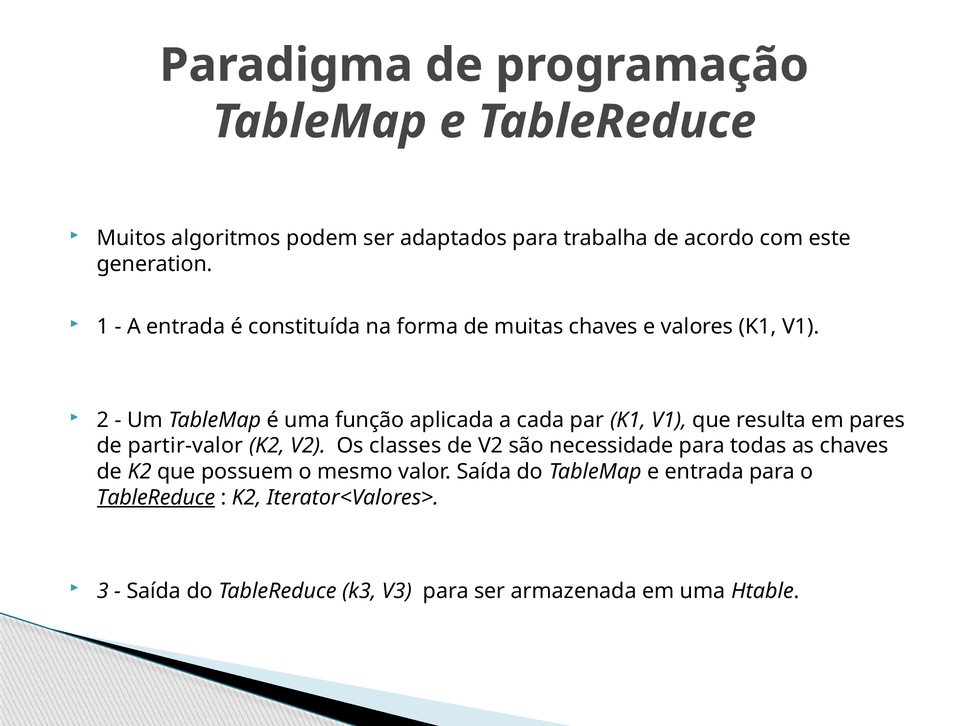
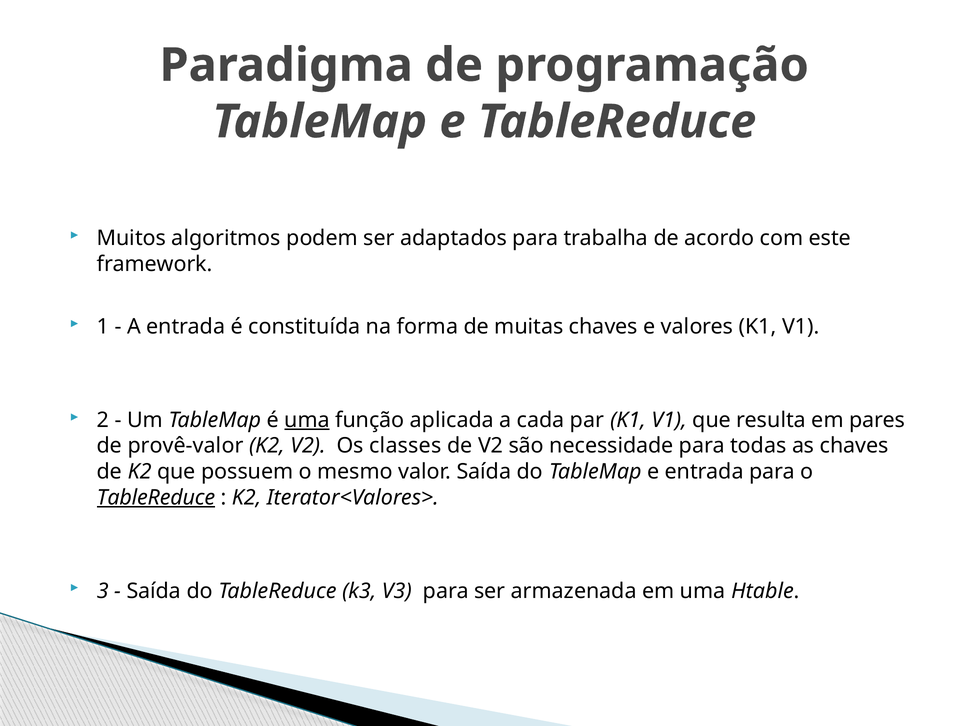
generation: generation -> framework (155, 264)
uma underline: none -> present (307, 420)
partir-valor: partir-valor -> provê-valor (186, 446)
